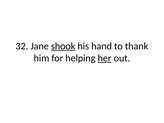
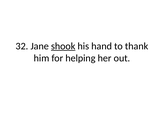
her underline: present -> none (105, 58)
